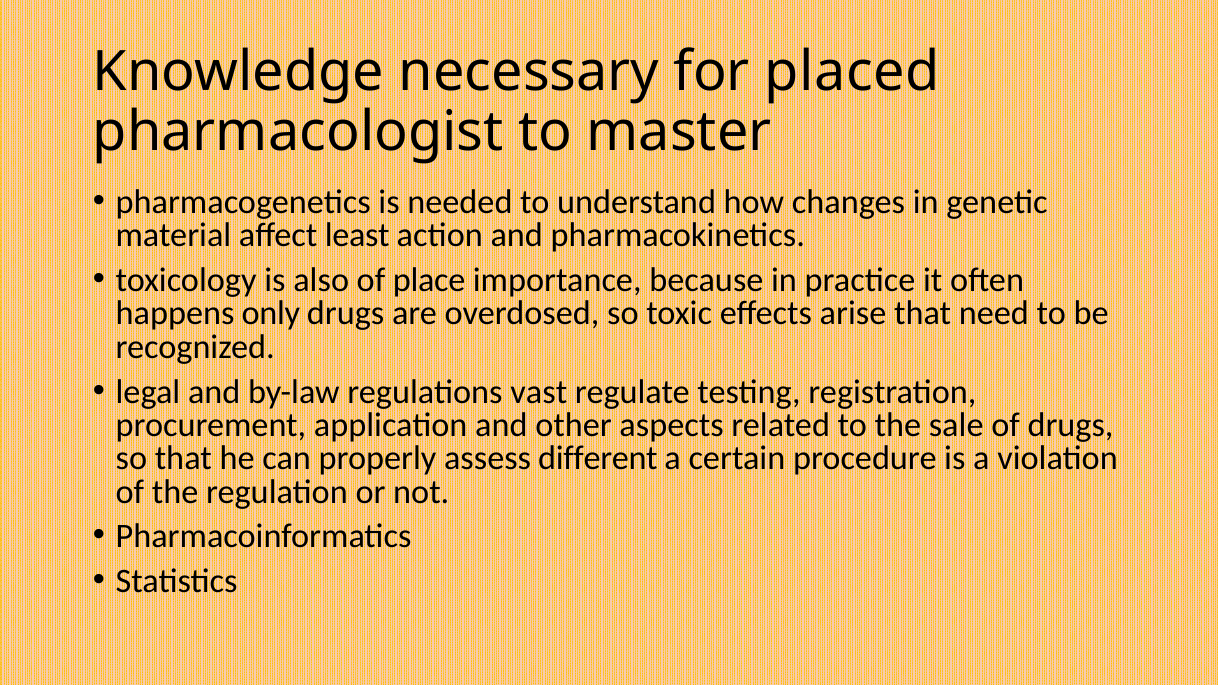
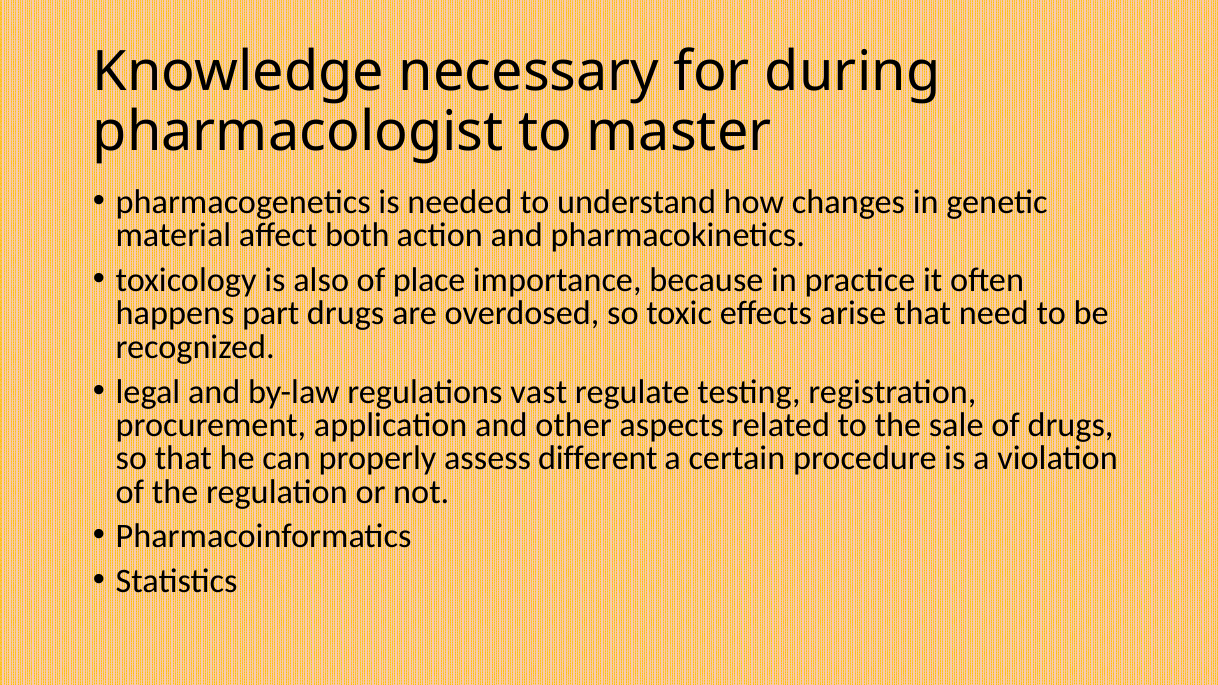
placed: placed -> during (853, 72)
least: least -> both (357, 236)
only: only -> part (271, 314)
